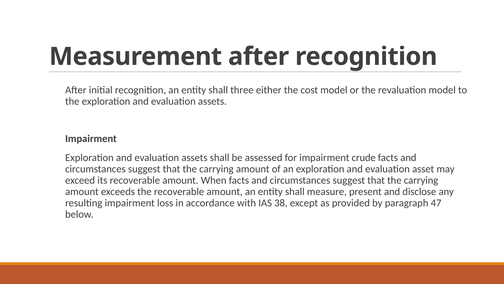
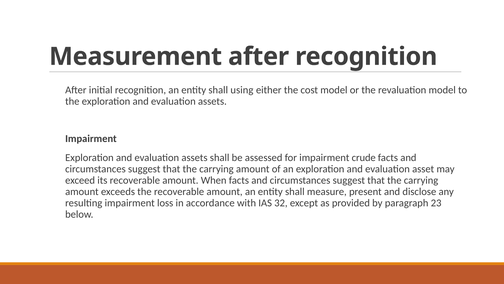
three: three -> using (242, 90)
38: 38 -> 32 (281, 203)
47: 47 -> 23 (436, 203)
